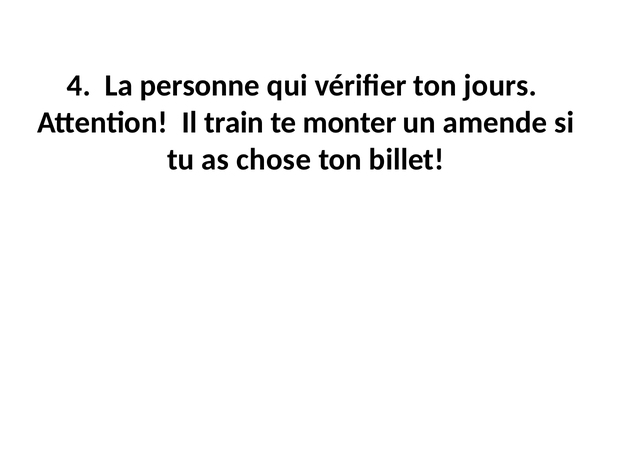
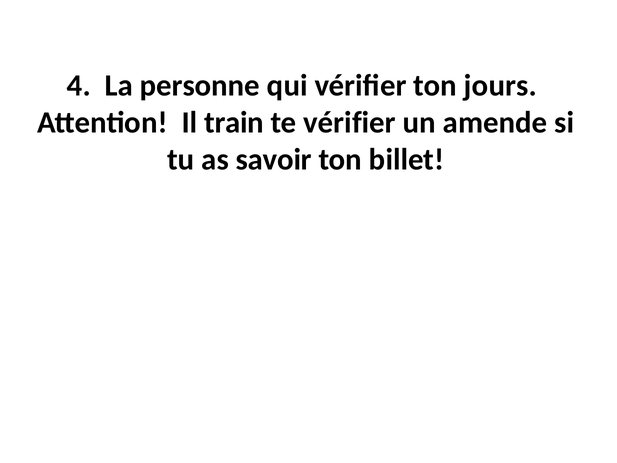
te monter: monter -> vérifier (350, 122)
chose: chose -> savoir (274, 159)
